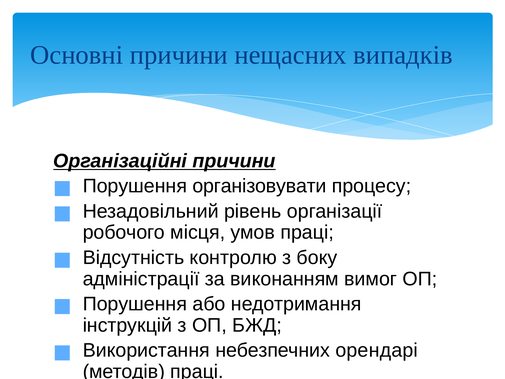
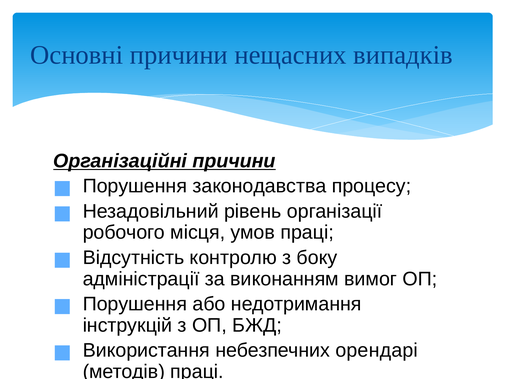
організовувати: організовувати -> законодавства (259, 186)
